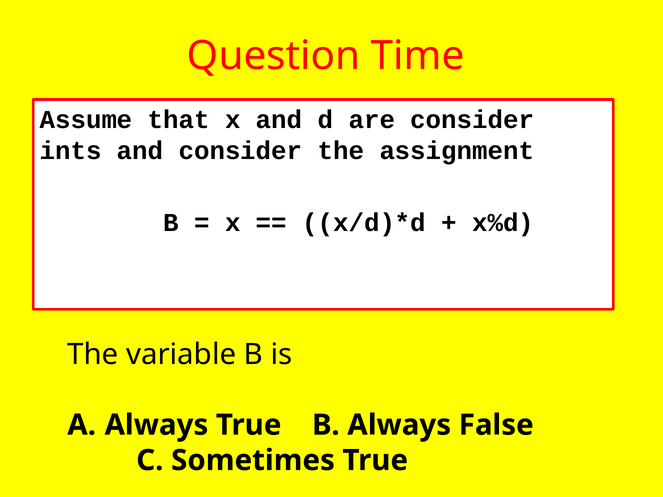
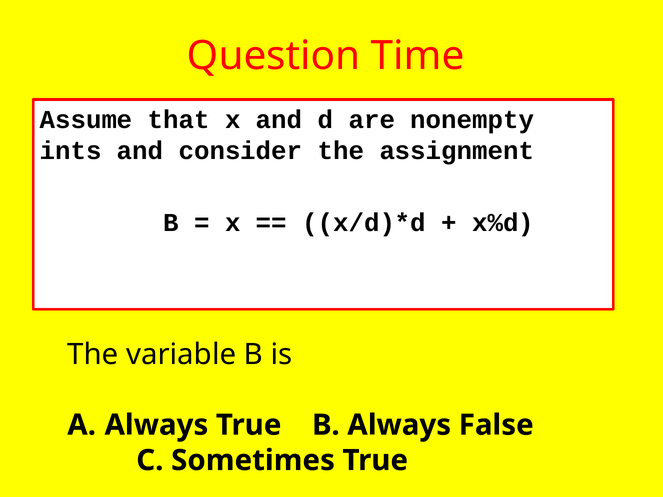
are consider: consider -> nonempty (472, 120)
